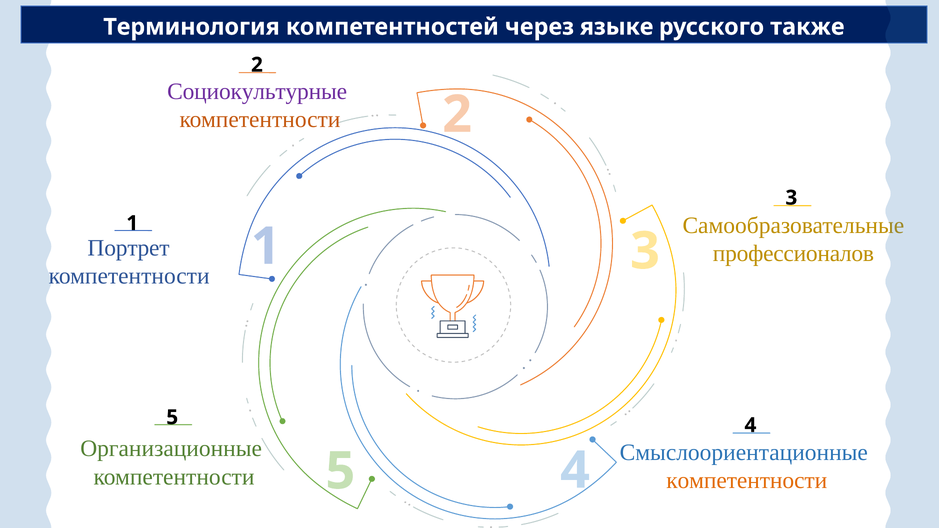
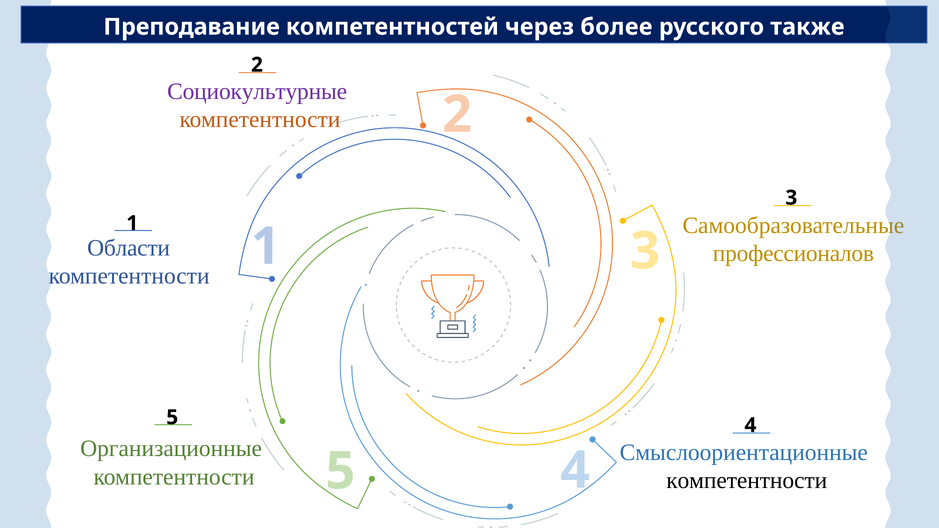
Терминология: Терминология -> Преподавание (192, 27)
языке: языке -> более (616, 27)
Портрет: Портрет -> Области (129, 248)
компетентности colour: orange -> black (747, 481)
